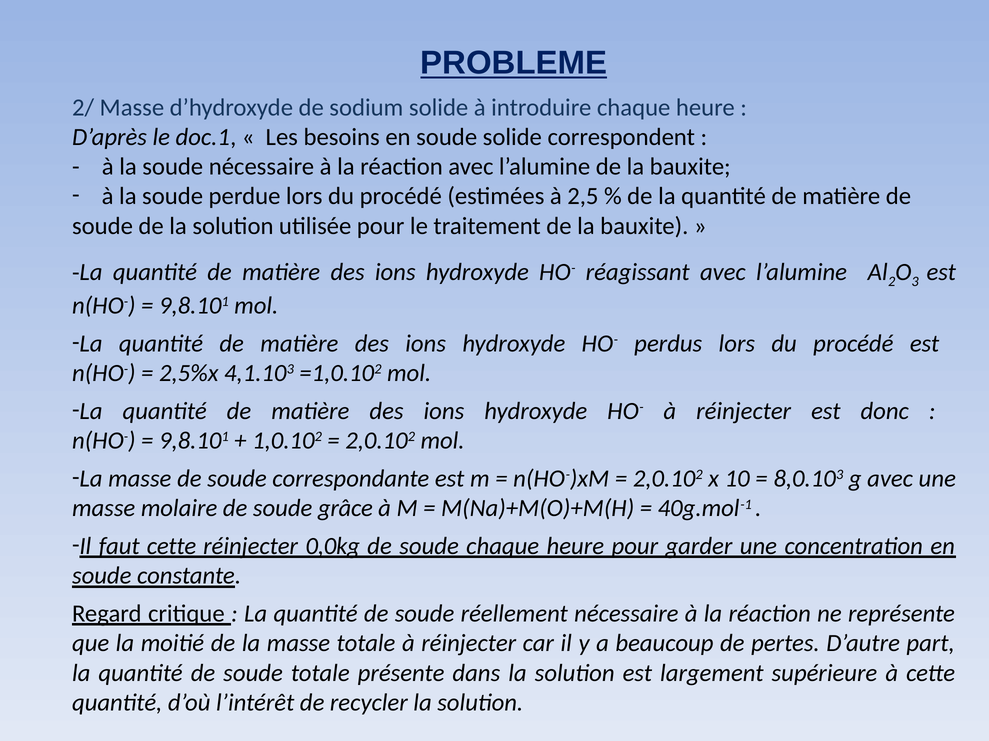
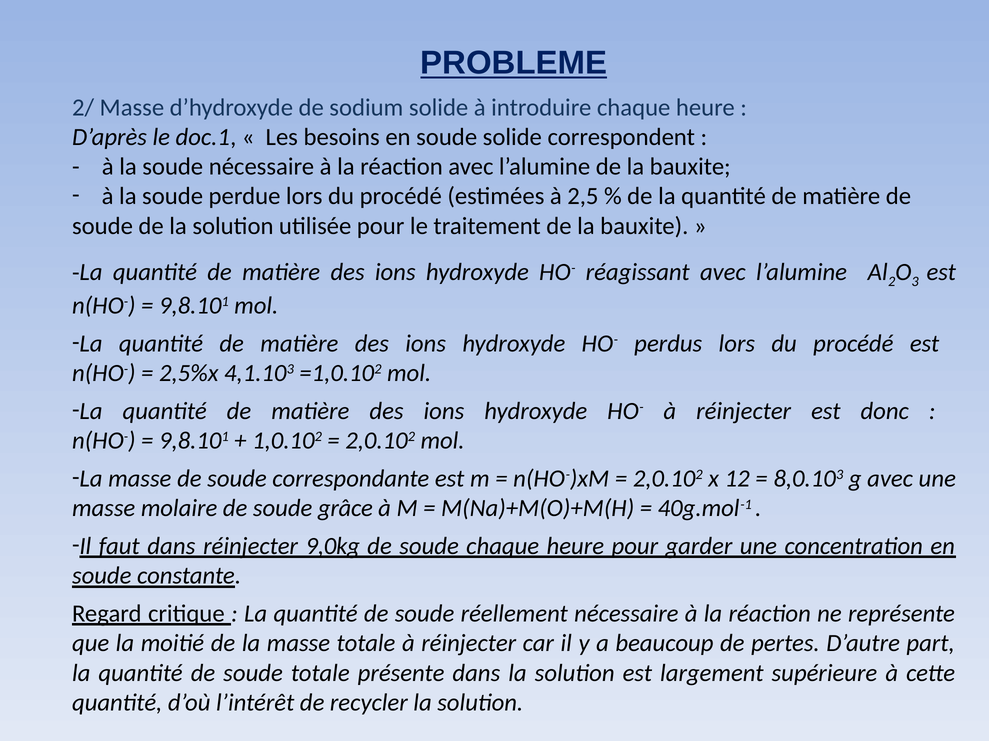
10: 10 -> 12 (737, 479)
faut cette: cette -> dans (171, 547)
0,0kg: 0,0kg -> 9,0kg (333, 547)
